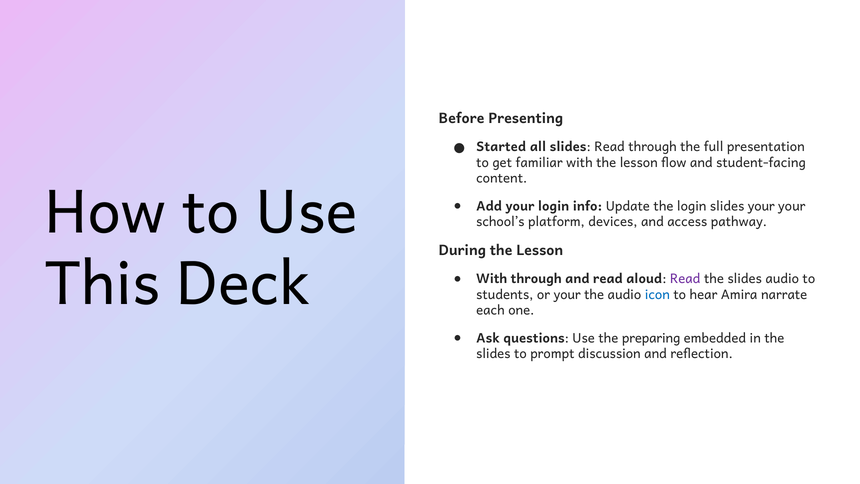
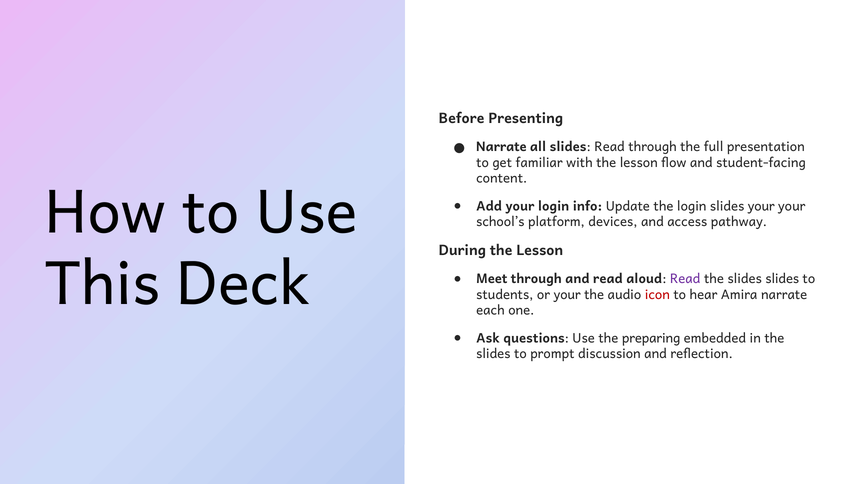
Started: Started -> Narrate (501, 147)
With: With -> Meet (492, 279)
slides audio: audio -> slides (782, 279)
icon colour: blue -> red (657, 295)
